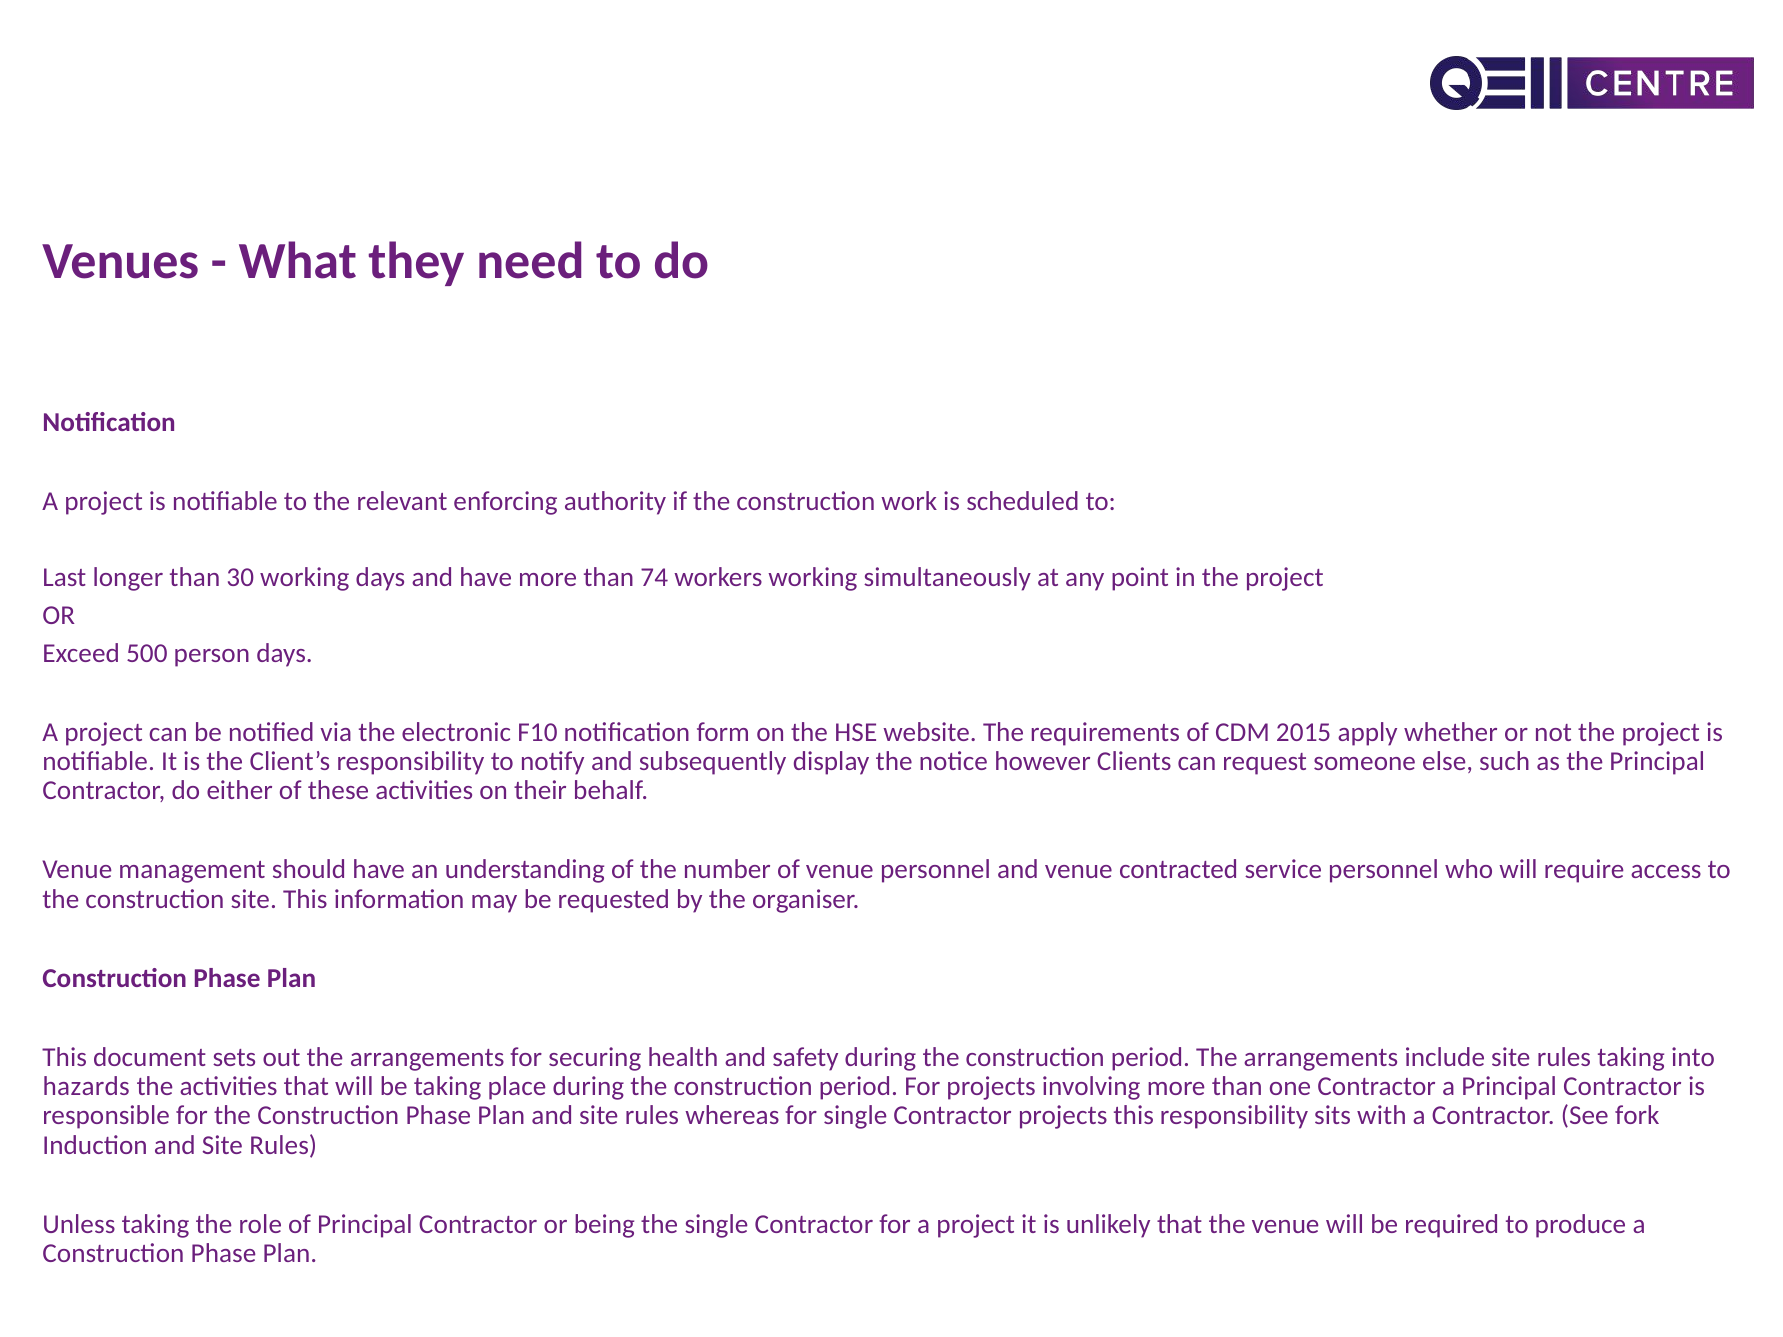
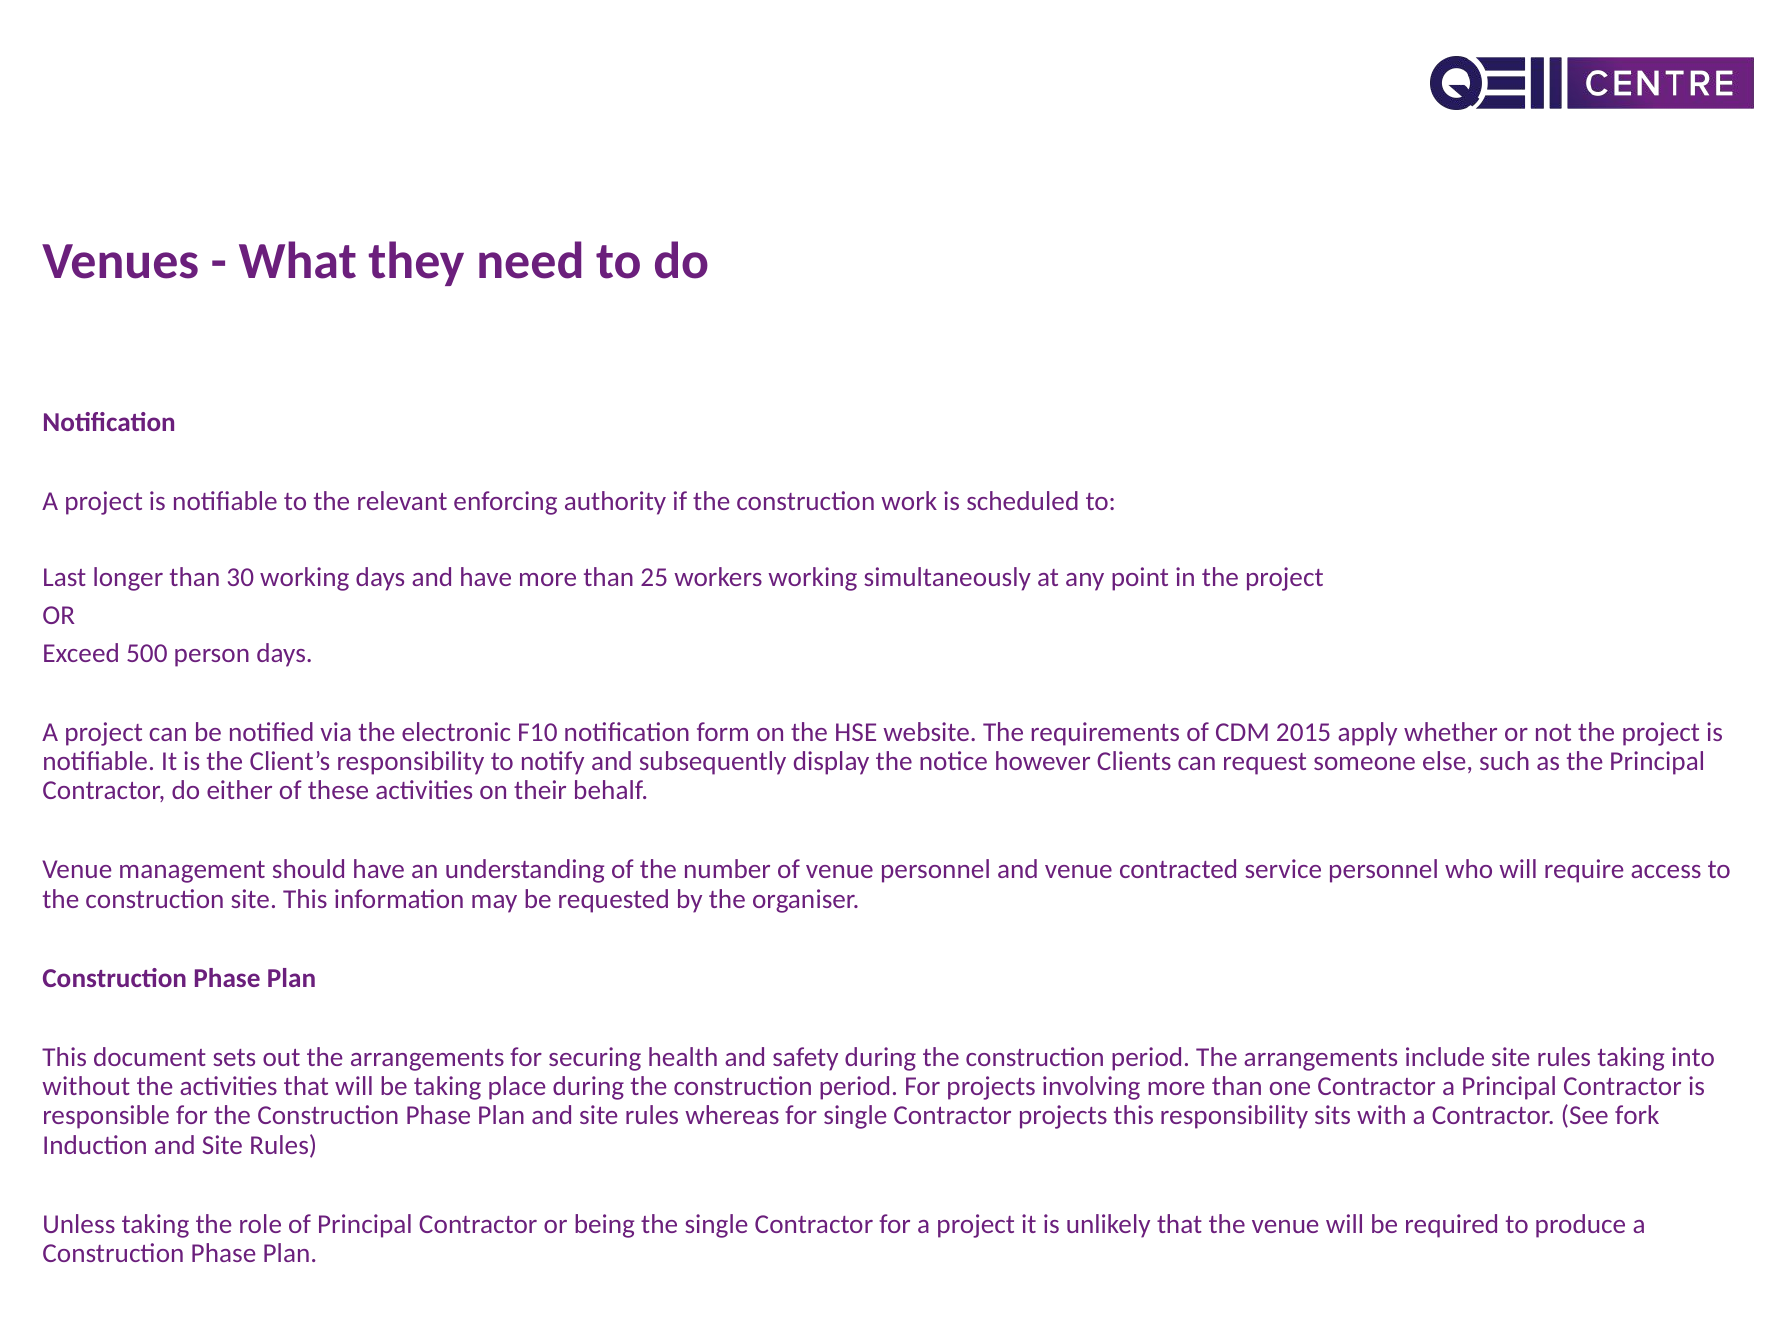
74: 74 -> 25 (654, 578)
hazards: hazards -> without (86, 1087)
